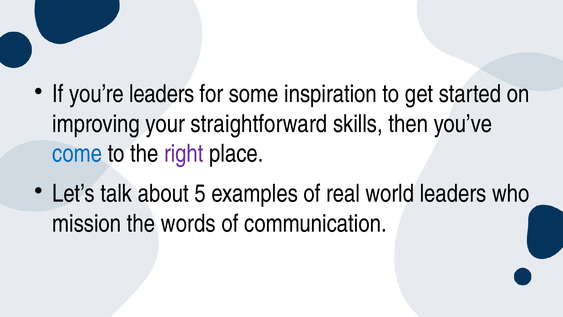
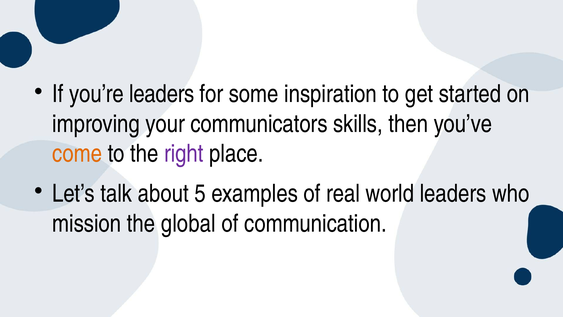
straightforward: straightforward -> communicators (259, 124)
come colour: blue -> orange (77, 154)
words: words -> global (188, 223)
